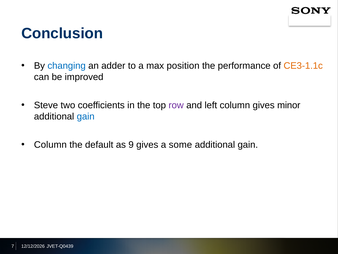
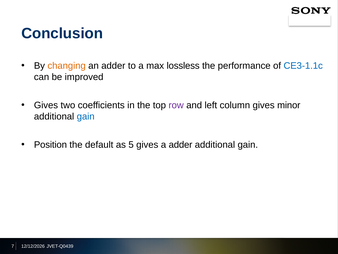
changing colour: blue -> orange (67, 66)
position: position -> lossless (183, 66)
CE3-1.1c colour: orange -> blue (303, 66)
Steve: Steve -> Gives (46, 105)
Column: Column -> Position (50, 145)
9: 9 -> 5 (131, 145)
a some: some -> adder (181, 145)
